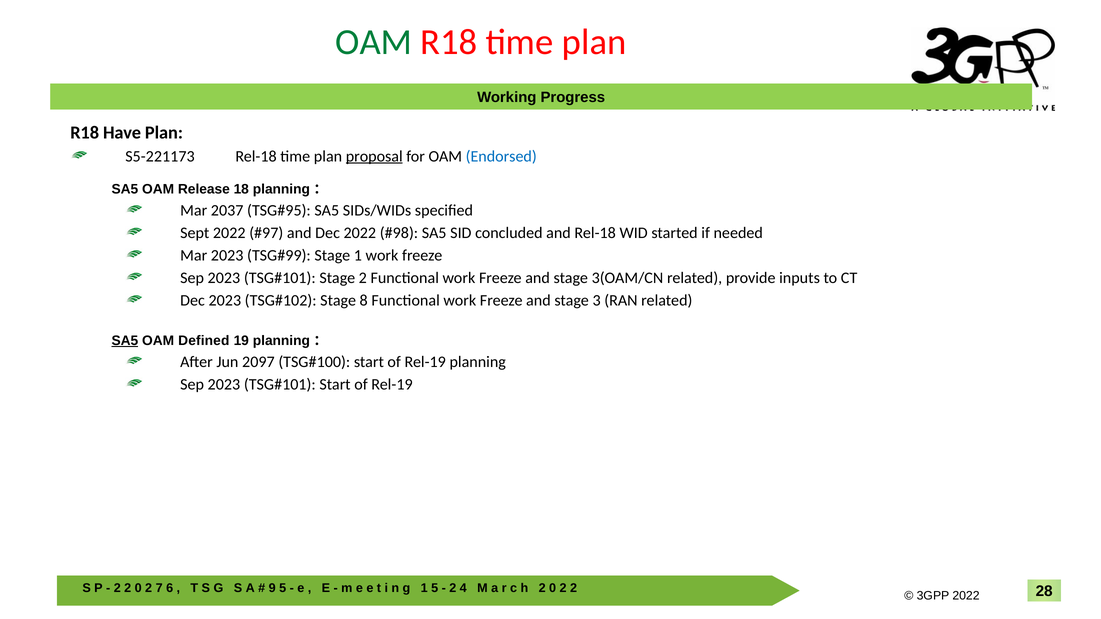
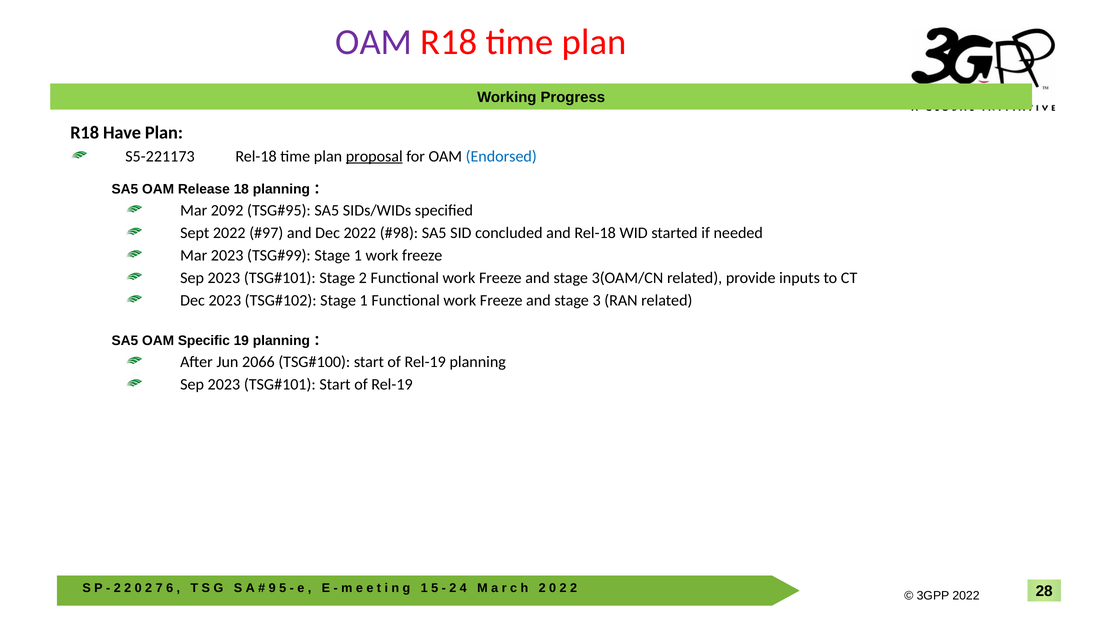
OAM colour: green -> purple (374, 42)
2037: 2037 -> 2092 (227, 211)
8: 8 -> 1 (364, 301)
SA5 underline: present -> none (125, 341)
Defined: Defined -> Specific (204, 341)
2097: 2097 -> 2066 (258, 362)
